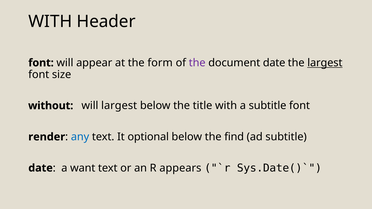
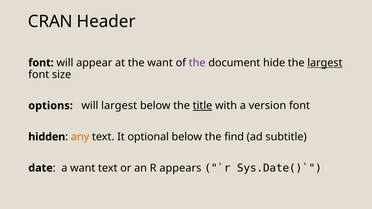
WITH: WITH -> CRAN (50, 22)
the form: form -> want (160, 63)
document date: date -> hide (274, 63)
without: without -> options (51, 106)
title underline: none -> present (203, 106)
a subtitle: subtitle -> version (267, 106)
render: render -> hidden (47, 137)
any colour: blue -> orange (80, 137)
